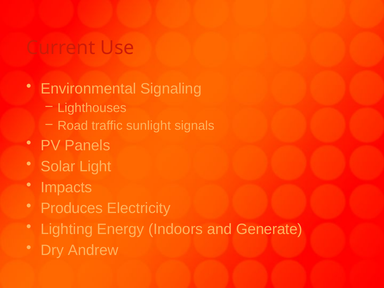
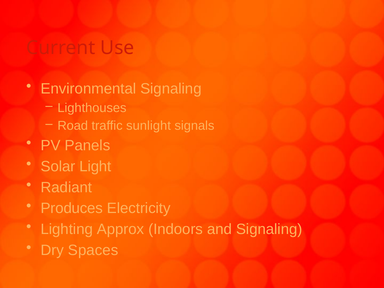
Impacts: Impacts -> Radiant (66, 187)
Energy: Energy -> Approx (121, 229)
and Generate: Generate -> Signaling (269, 229)
Andrew: Andrew -> Spaces (93, 250)
